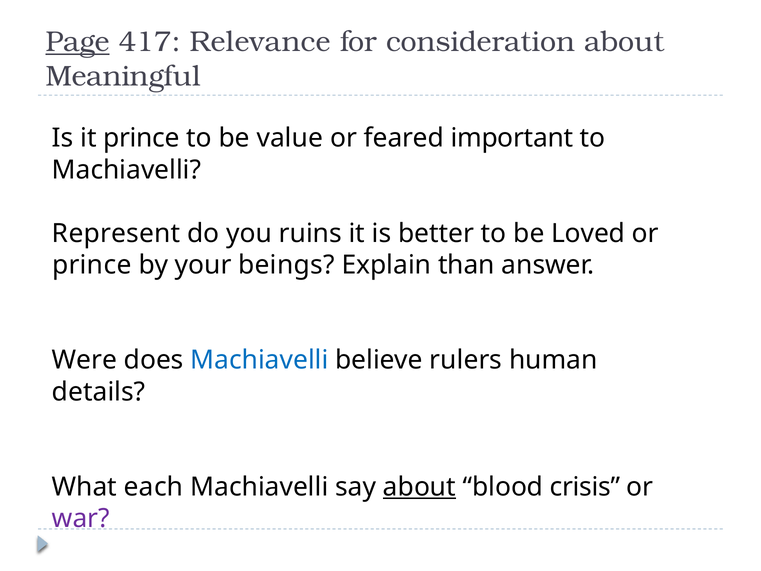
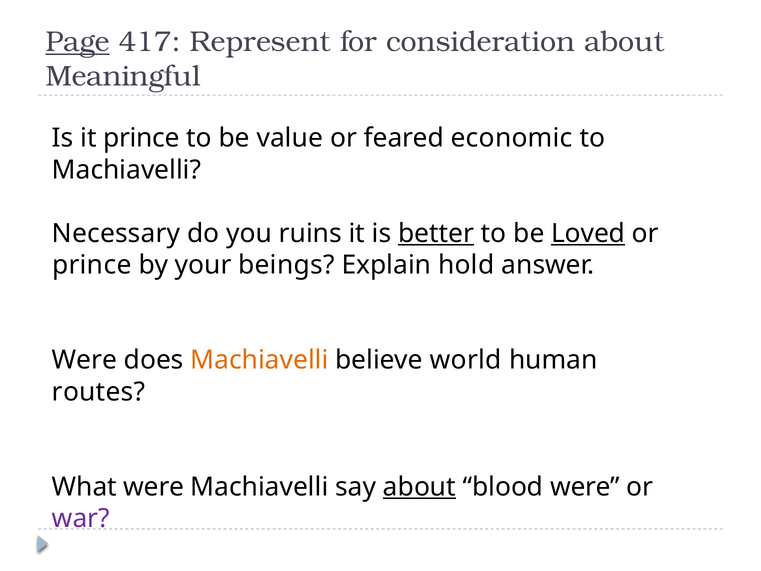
Relevance: Relevance -> Represent (260, 42)
important: important -> economic (512, 138)
Represent: Represent -> Necessary (116, 233)
better underline: none -> present (436, 233)
Loved underline: none -> present (588, 233)
than: than -> hold (466, 265)
Machiavelli colour: blue -> orange (259, 360)
rulers: rulers -> world (466, 360)
details: details -> routes (99, 392)
What each: each -> were (154, 487)
blood crisis: crisis -> were (585, 487)
